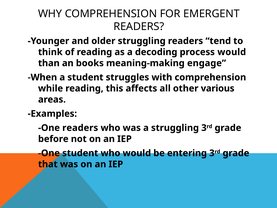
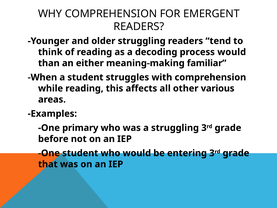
books: books -> either (90, 63)
engage: engage -> familiar (207, 63)
One readers: readers -> primary (80, 128)
